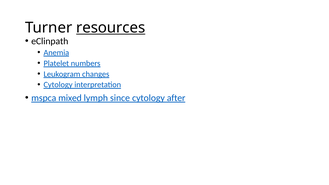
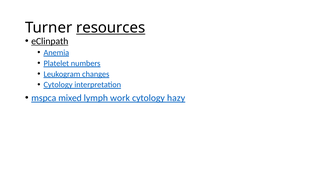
eClinpath underline: none -> present (50, 41)
since: since -> work (120, 98)
after: after -> hazy (176, 98)
